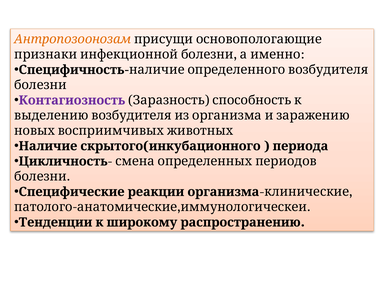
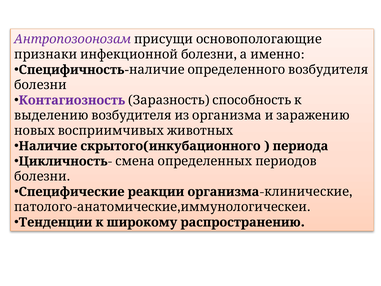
Антропозоонозам colour: orange -> purple (73, 39)
